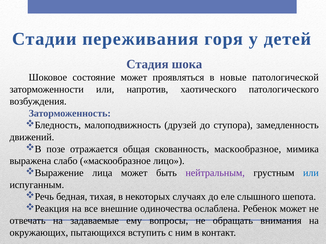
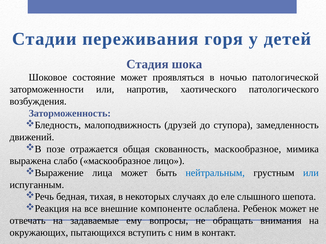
новые: новые -> ночью (233, 78)
нейтральным colour: purple -> blue (215, 173)
одиночества: одиночества -> компоненте (166, 209)
